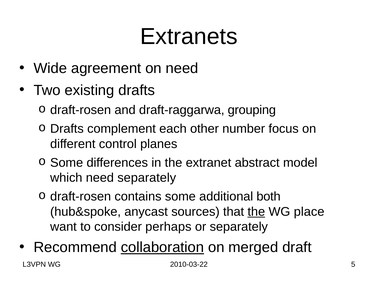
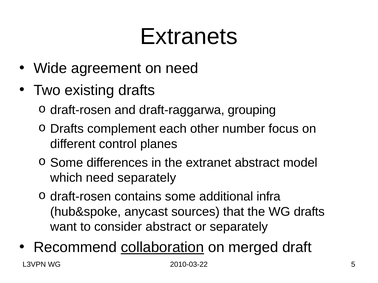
both: both -> infra (269, 197)
the underline: present -> none (256, 212)
WG place: place -> drafts (309, 212)
consider perhaps: perhaps -> abstract (168, 227)
